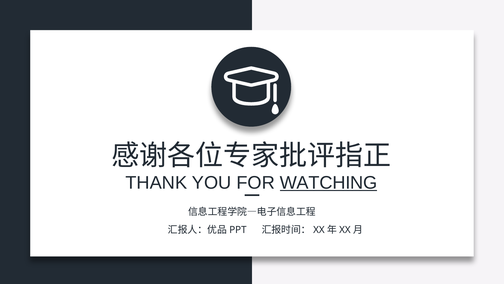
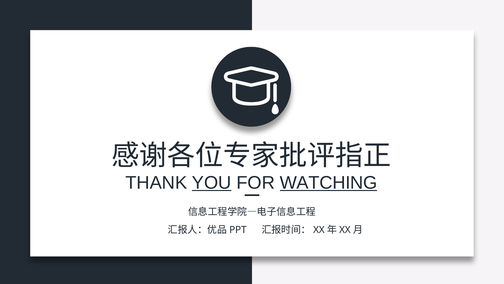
YOU underline: none -> present (212, 182)
